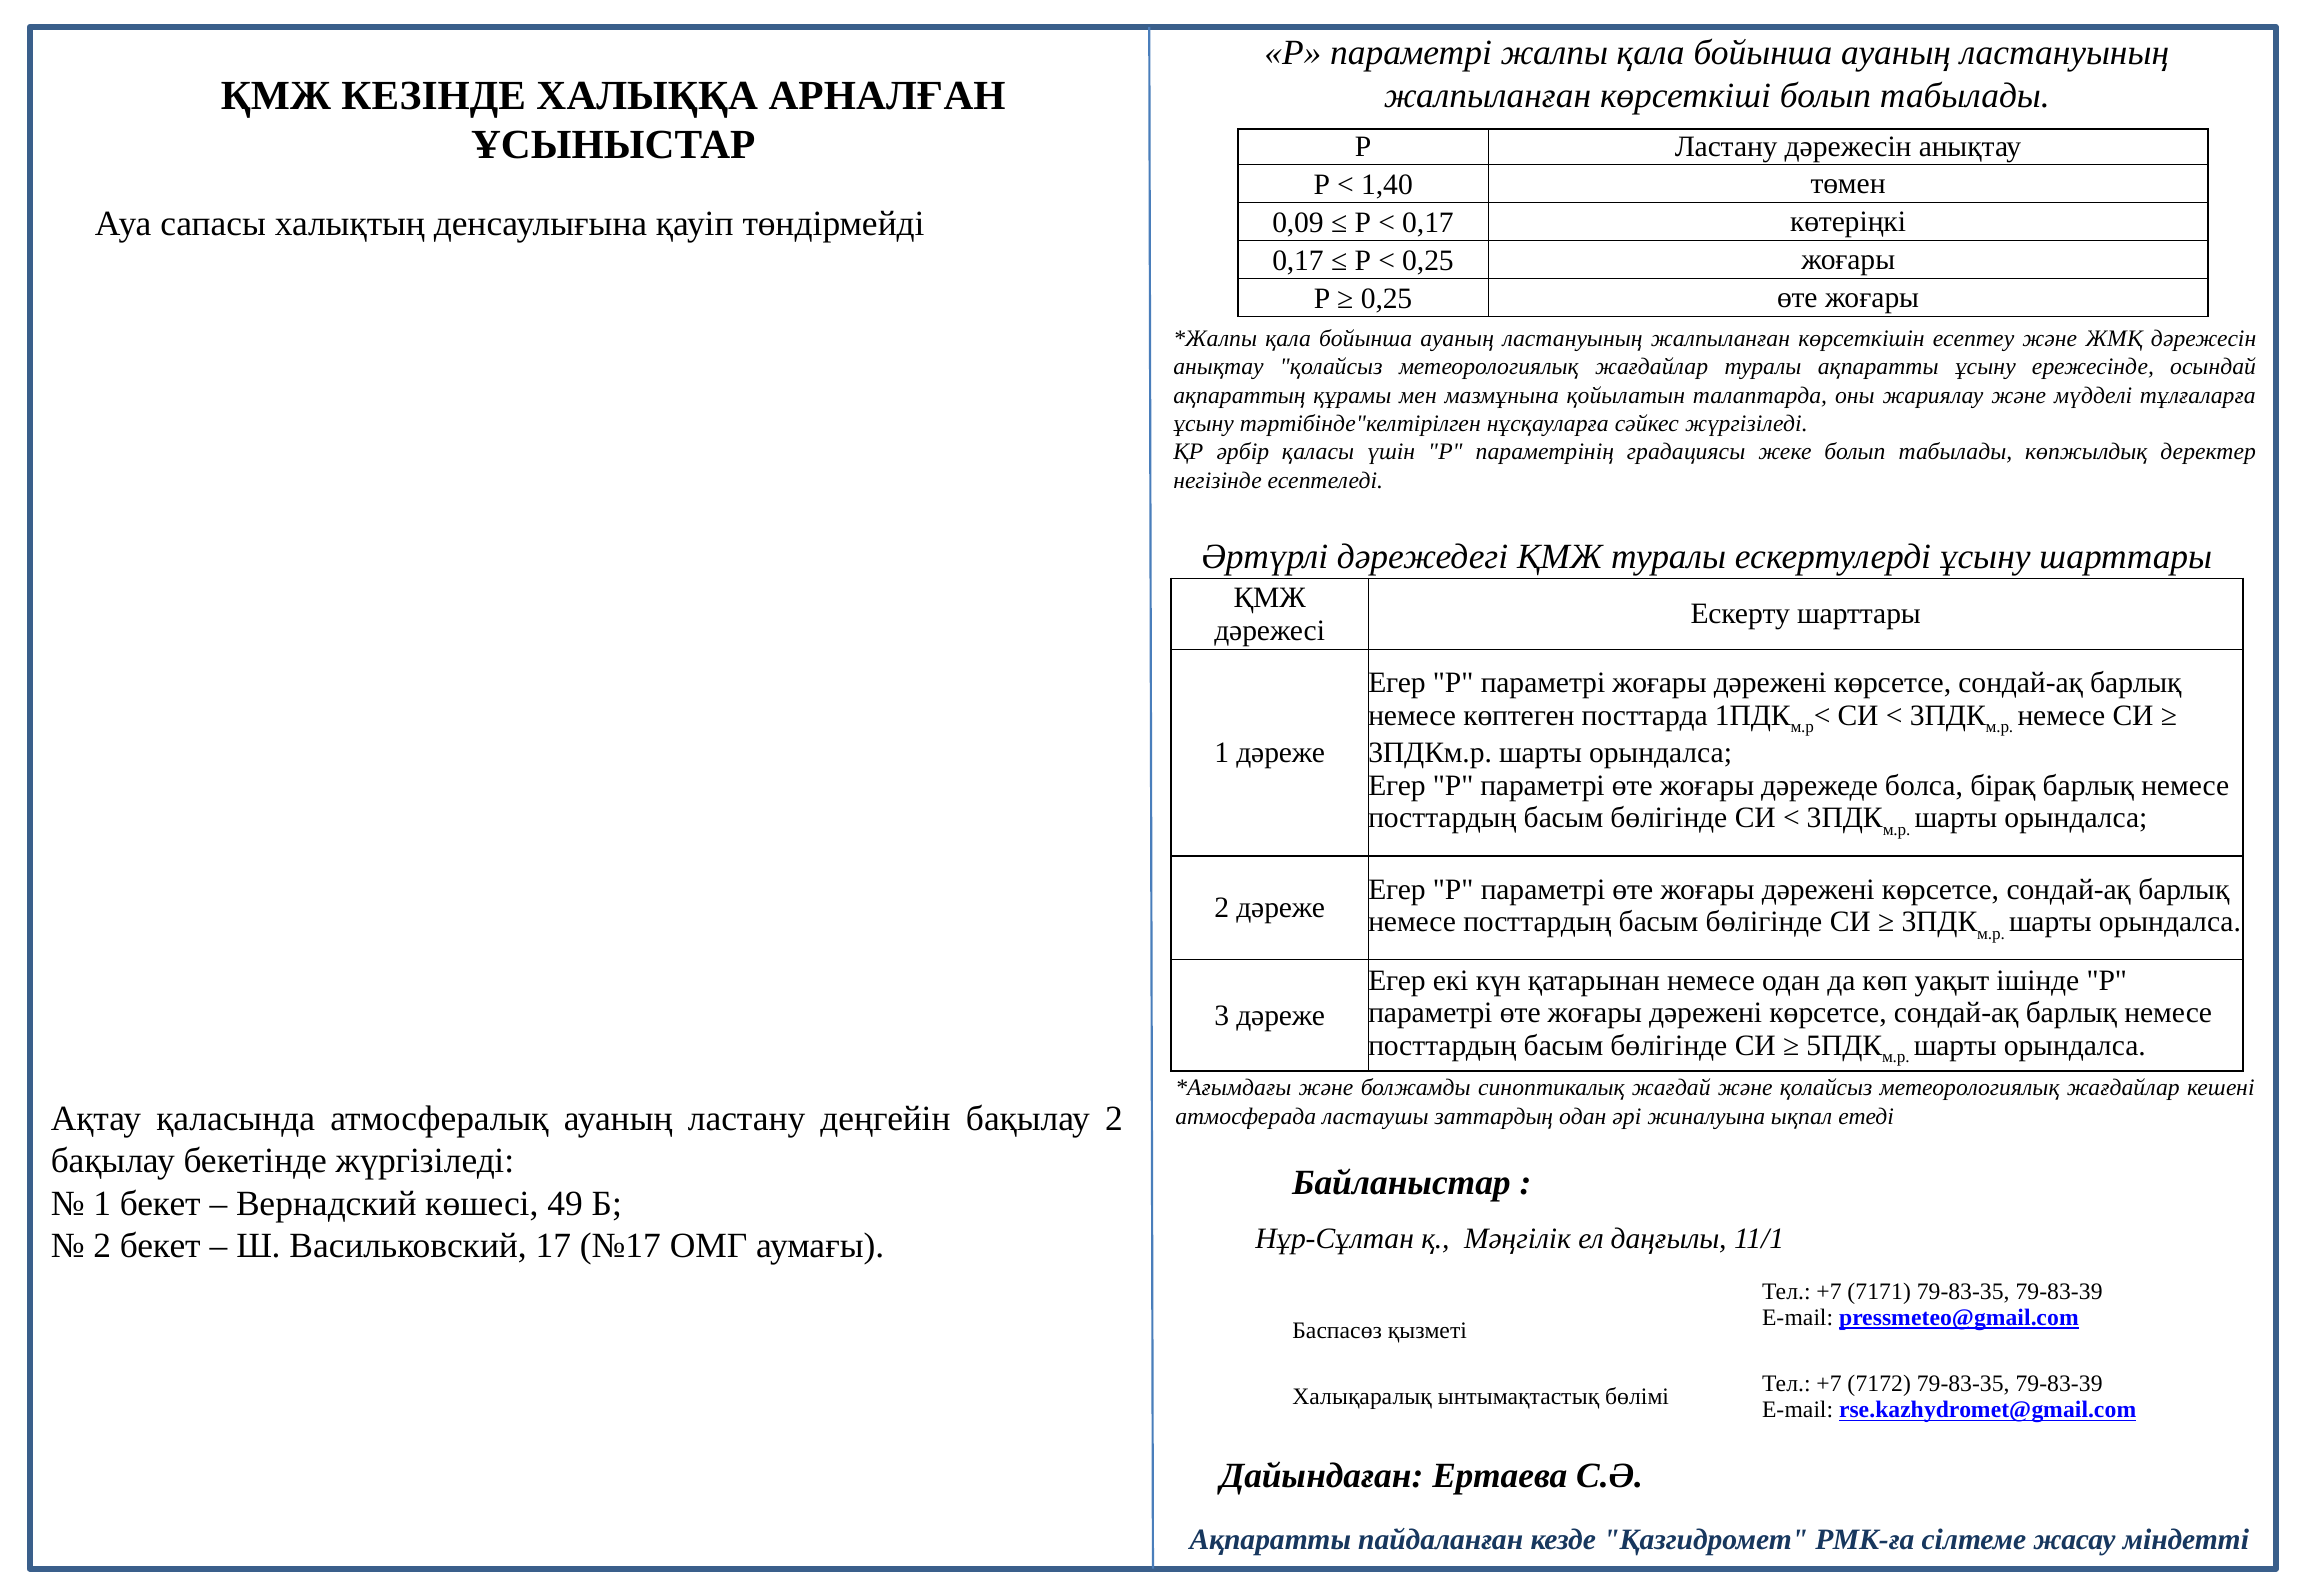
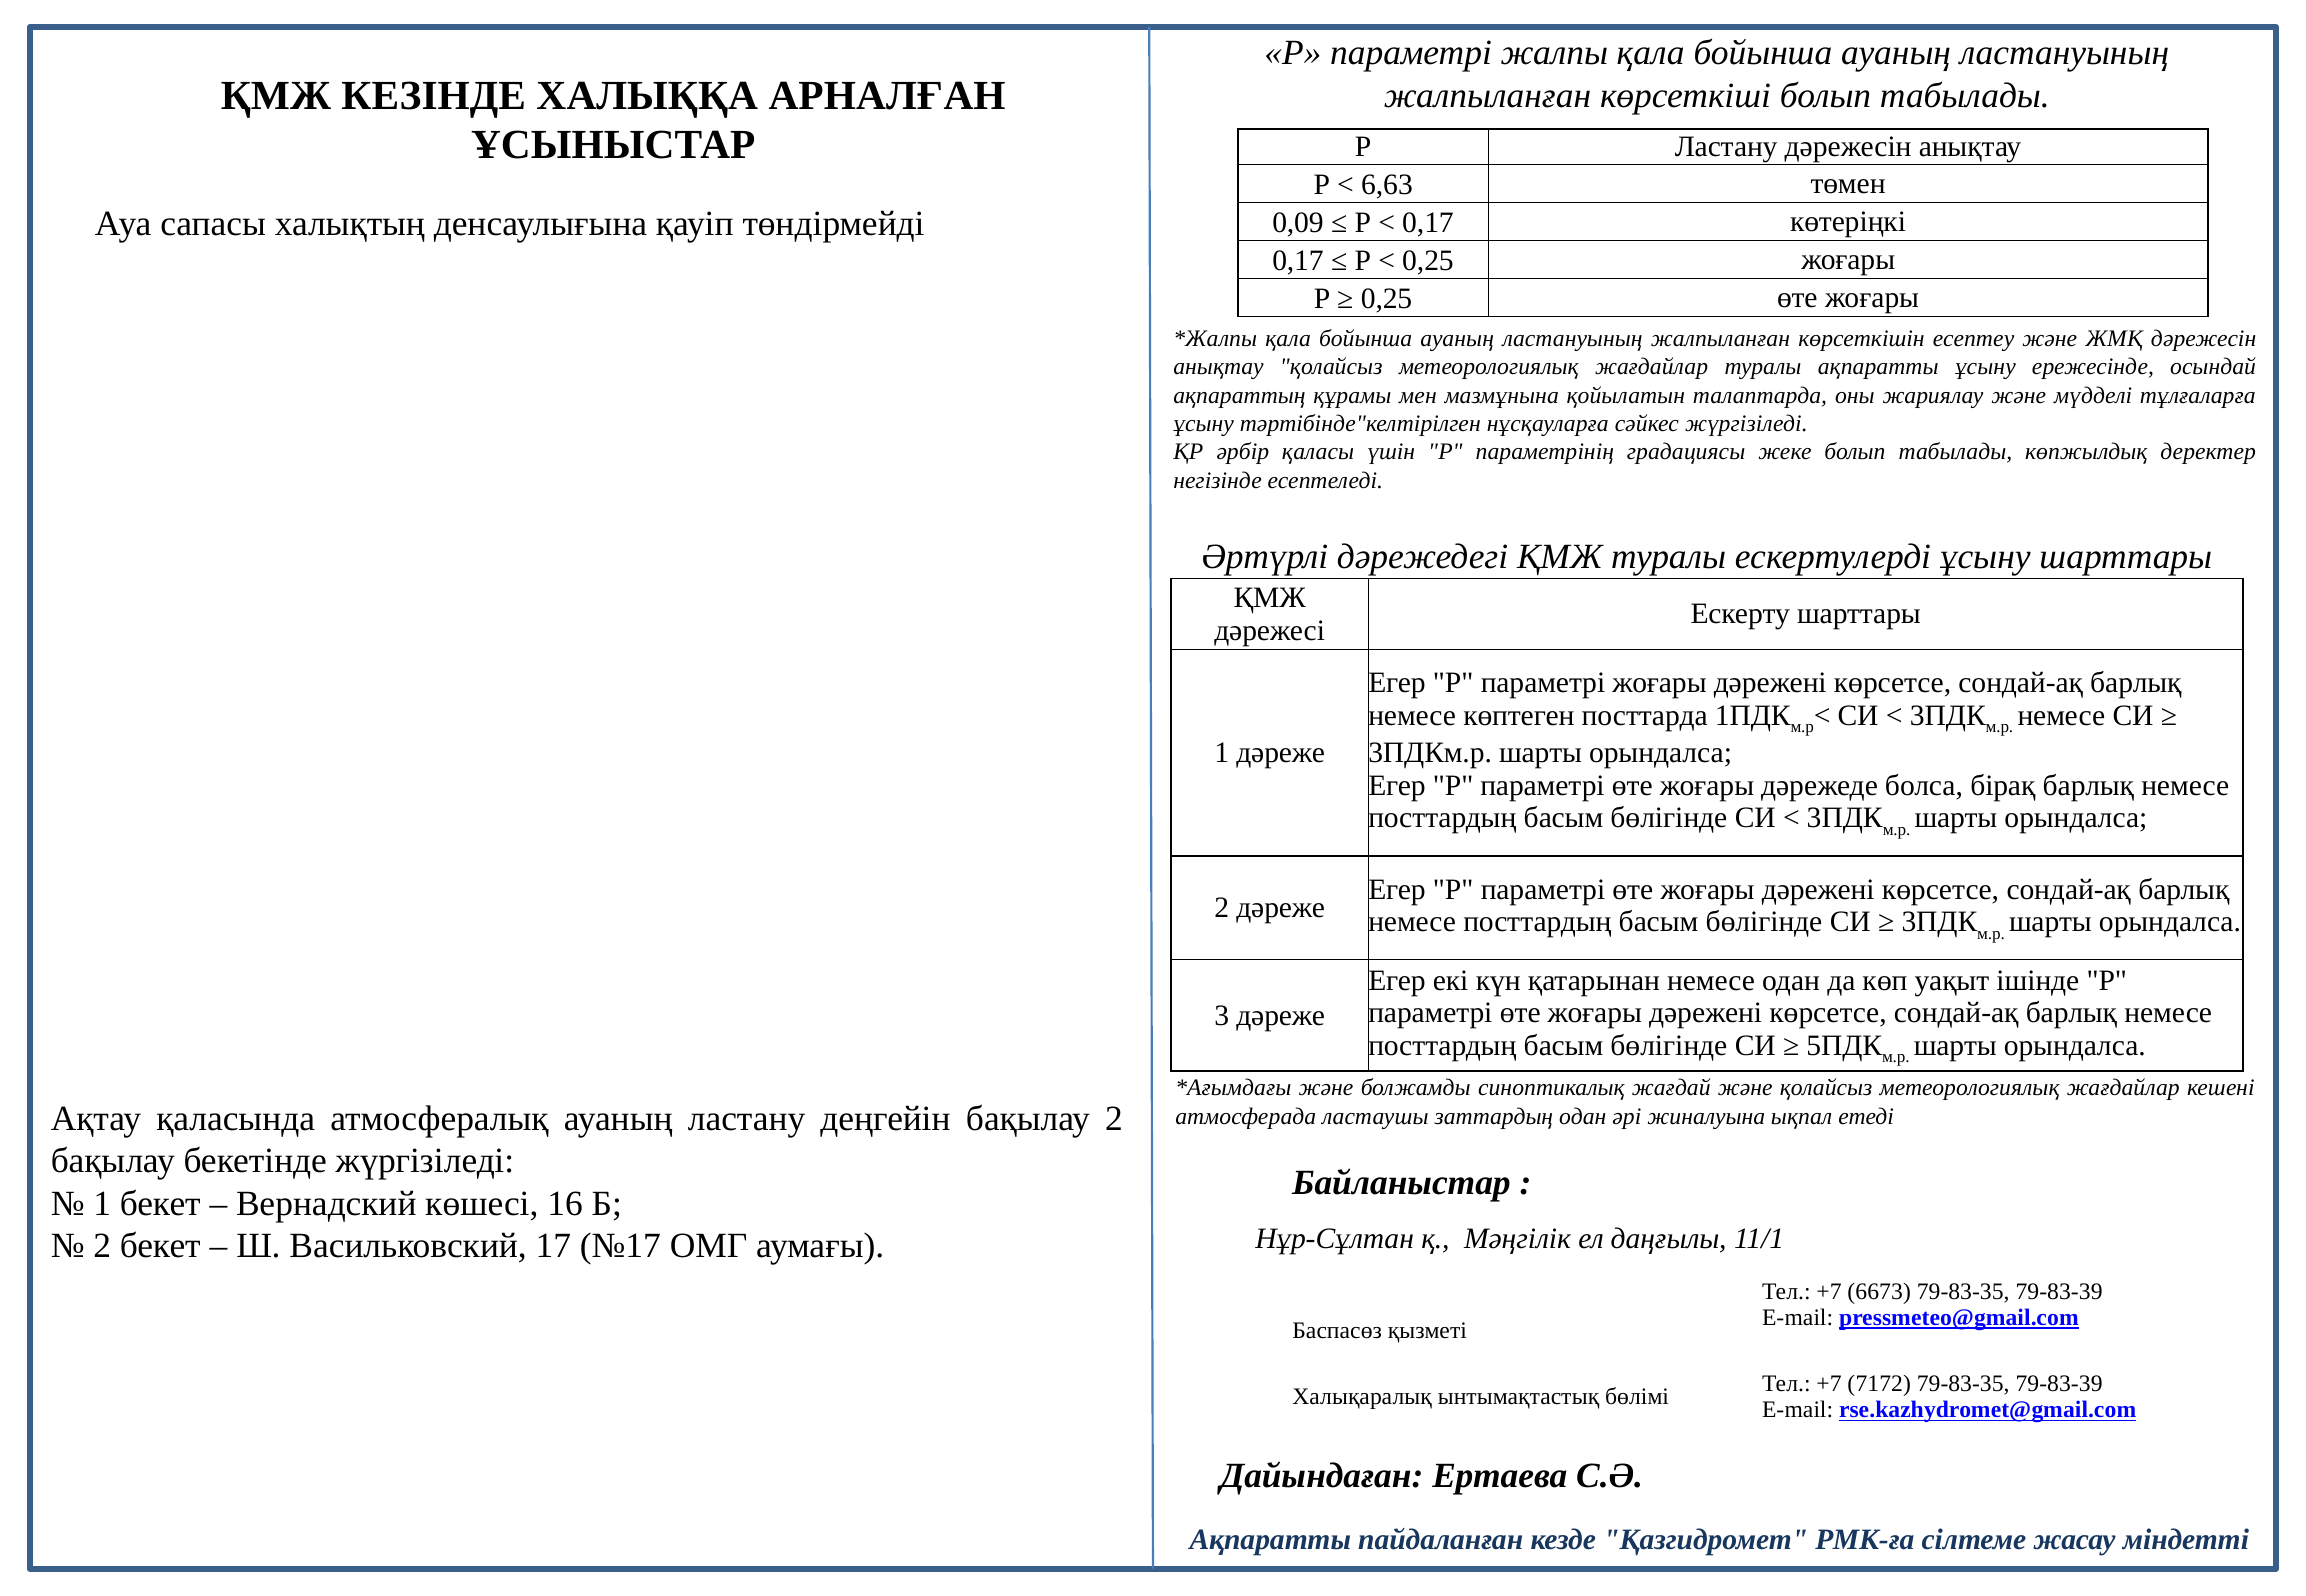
1,40: 1,40 -> 6,63 (1387, 185)
49: 49 -> 16 (565, 1204)
7171: 7171 -> 6673 (1879, 1292)
